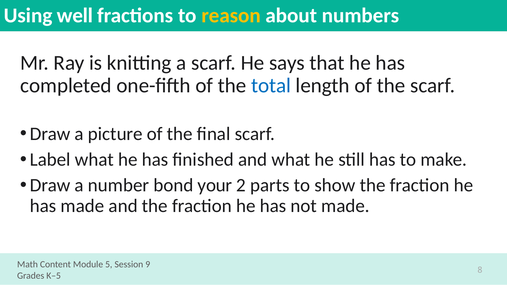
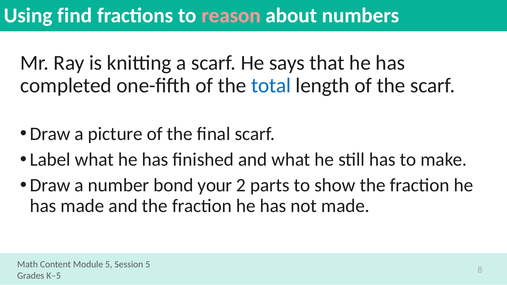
well: well -> find (75, 16)
reason colour: yellow -> pink (231, 16)
Session 9: 9 -> 5 (148, 265)
